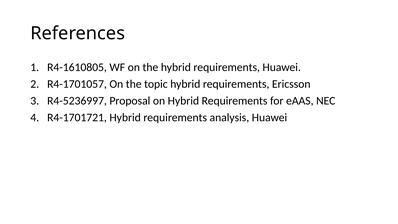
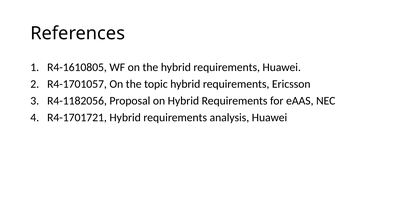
R4-5236997: R4-5236997 -> R4-1182056 (77, 101)
